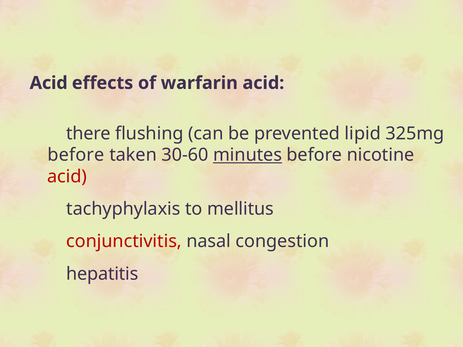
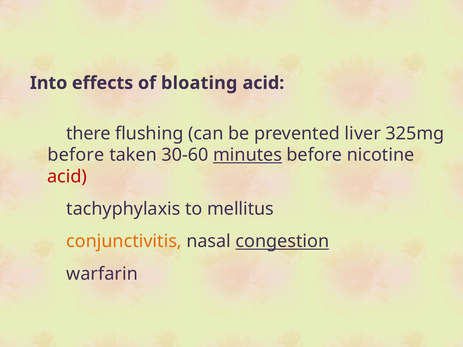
Acid: Acid -> Into (49, 83)
warfarin: warfarin -> bloating (199, 83)
lipid: lipid -> liver (363, 134)
conjunctivitis colour: red -> orange (124, 242)
congestion underline: none -> present (282, 242)
hepatitis: hepatitis -> warfarin (102, 274)
